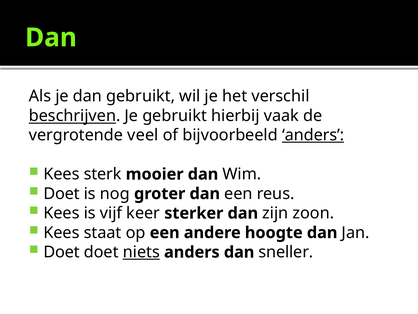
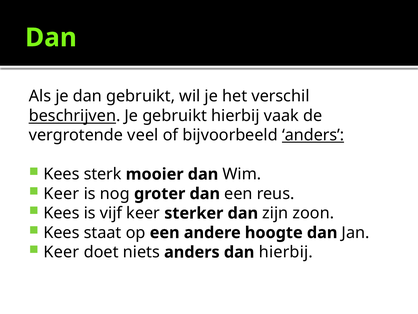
Doet: Doet -> Keer (61, 193)
Doet: Doet -> Keer (61, 252)
niets underline: present -> none (141, 252)
dan sneller: sneller -> hierbij (286, 252)
